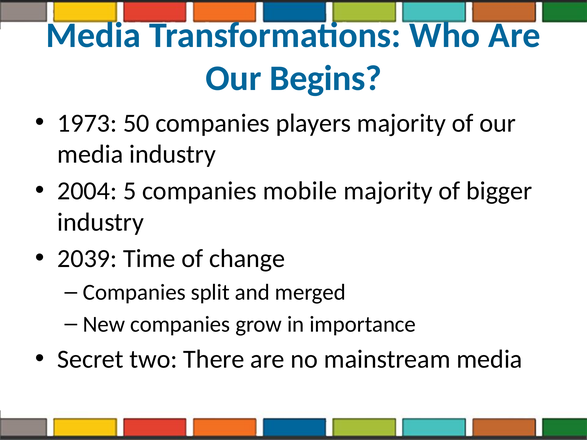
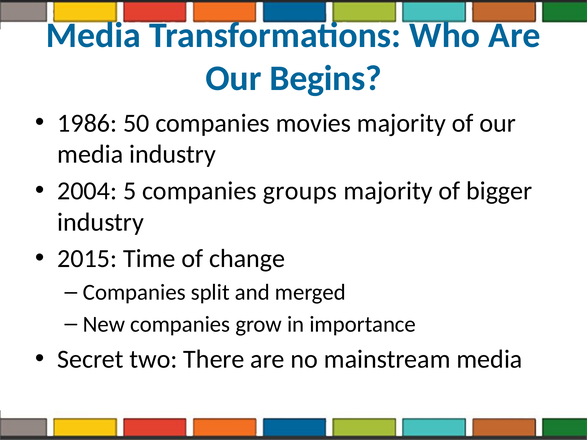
1973: 1973 -> 1986 (87, 123)
players: players -> movies (313, 123)
mobile: mobile -> groups (300, 191)
2039: 2039 -> 2015 (87, 259)
